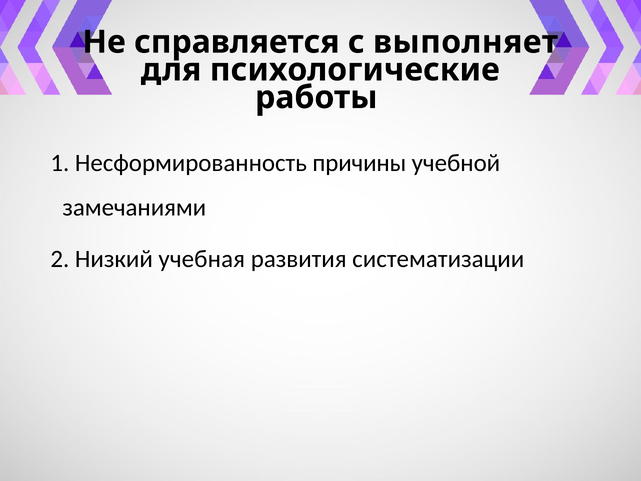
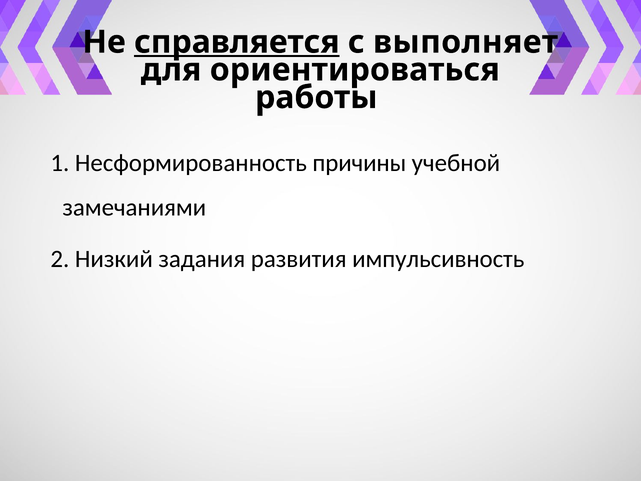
справляется underline: none -> present (237, 42)
психологические: психологические -> ориентироваться (355, 70)
учебная: учебная -> задания (202, 259)
систематизации: систематизации -> импульсивность (438, 259)
